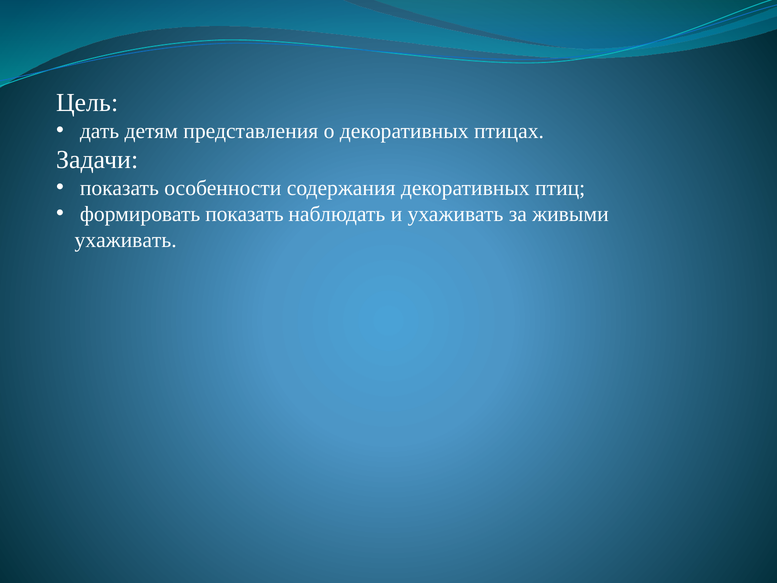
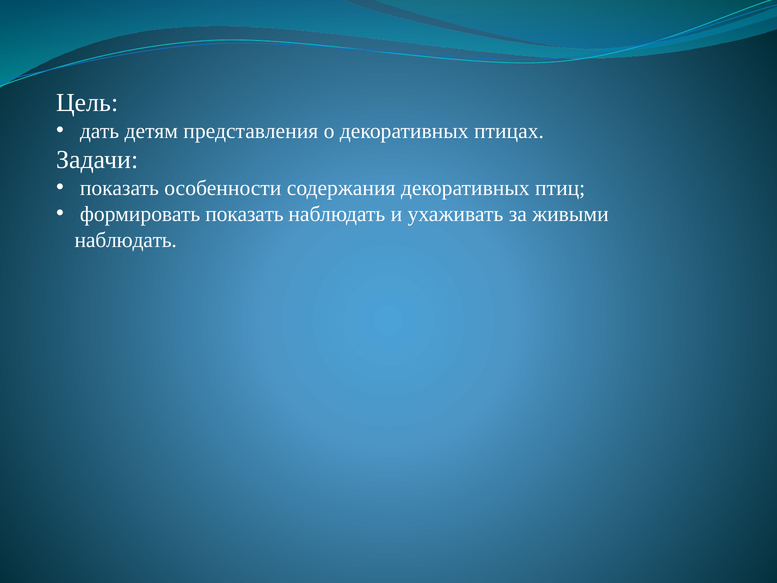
ухаживать: ухаживать -> наблюдать (126, 240)
